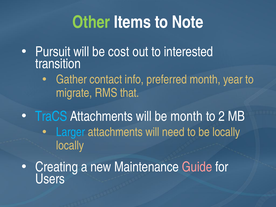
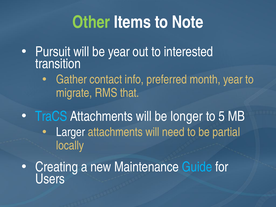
be cost: cost -> year (119, 52)
be month: month -> longer (187, 116)
2: 2 -> 5 (222, 116)
Larger colour: light blue -> white (71, 132)
be locally: locally -> partial (226, 132)
Guide colour: pink -> light blue (197, 167)
